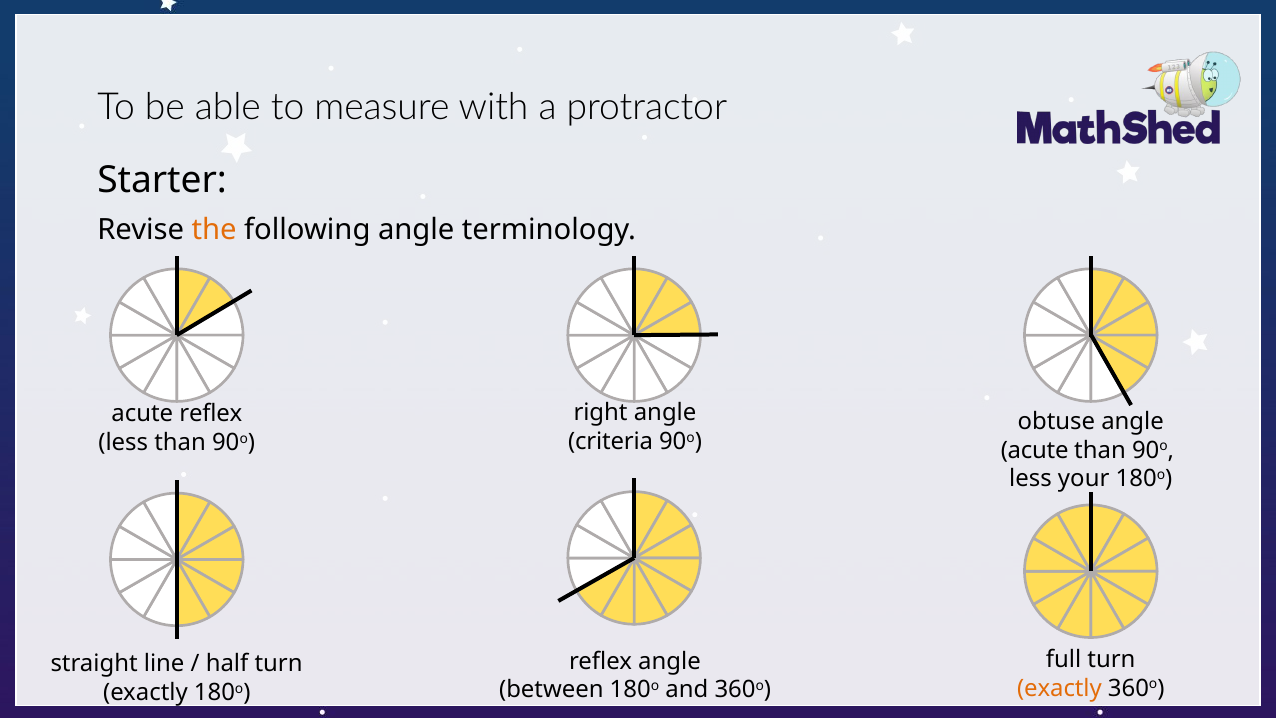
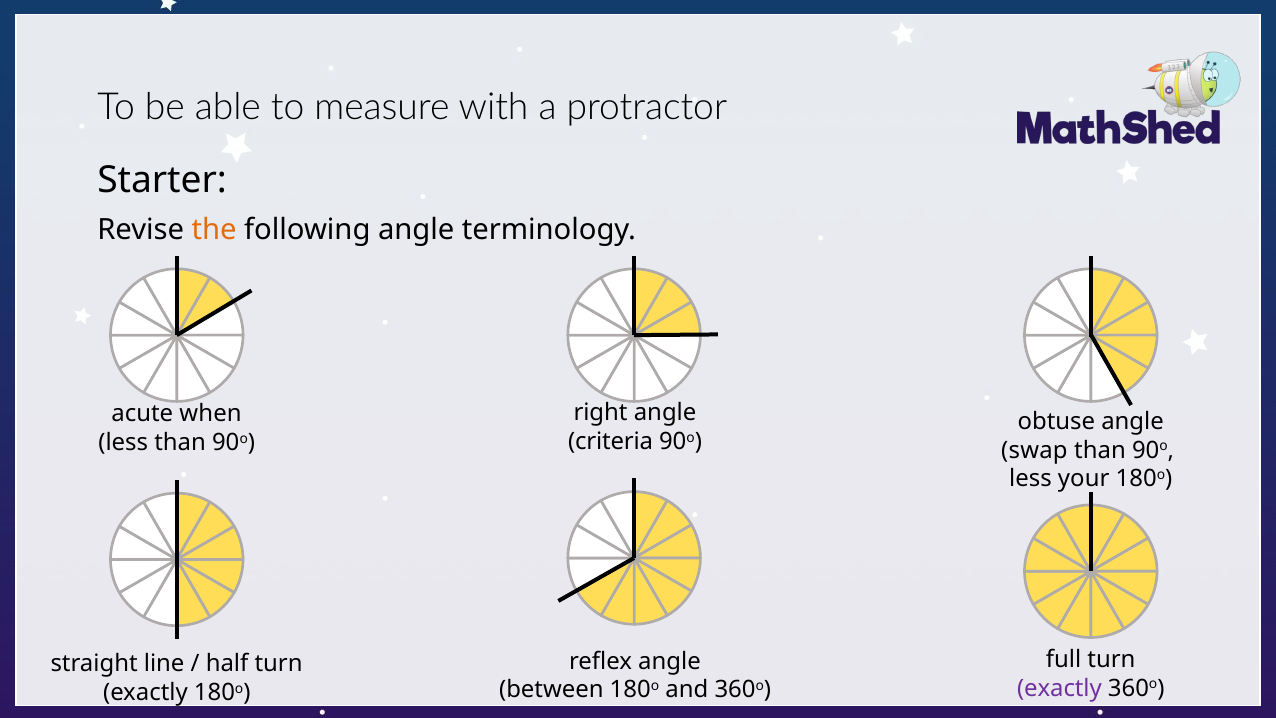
acute reflex: reflex -> when (211, 414)
acute: acute -> swap (1034, 450)
exactly colour: orange -> purple (1059, 688)
